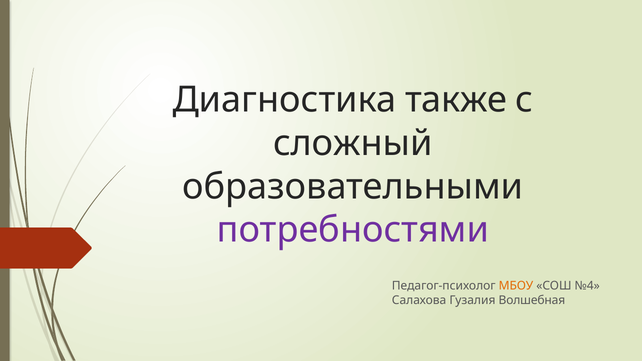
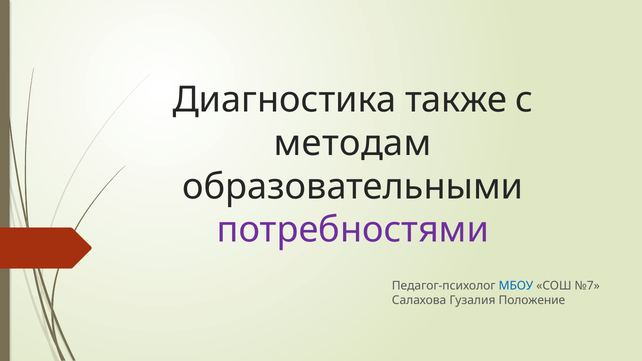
сложный: сложный -> методам (353, 143)
МБОУ colour: orange -> blue (516, 286)
№4: №4 -> №7 (587, 286)
Волшебная: Волшебная -> Положение (532, 300)
